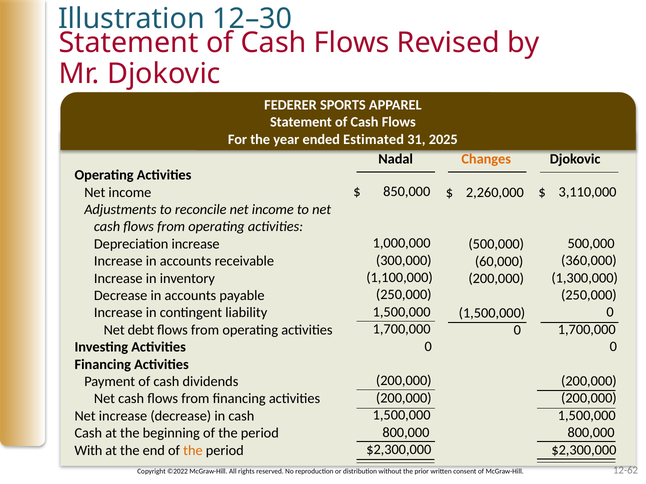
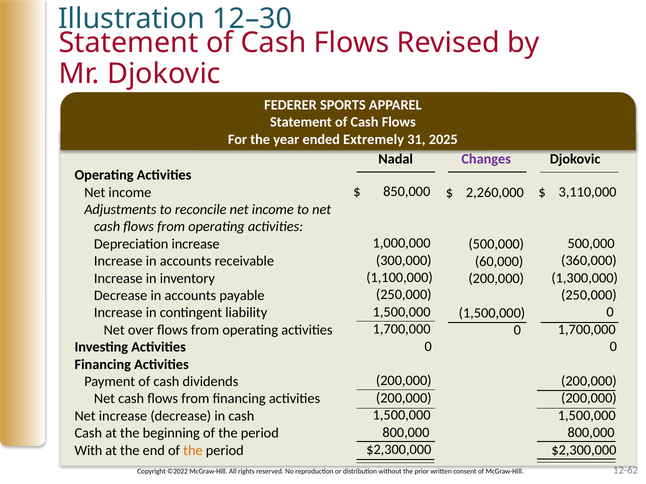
Estimated: Estimated -> Extremely (374, 140)
Changes colour: orange -> purple (486, 159)
debt: debt -> over (141, 330)
